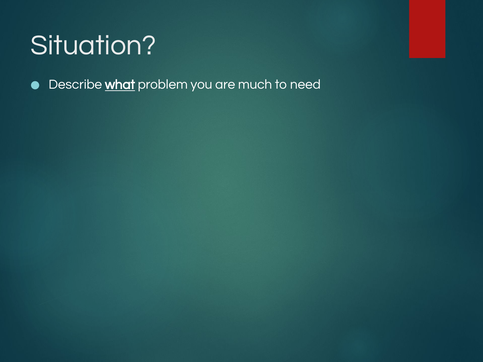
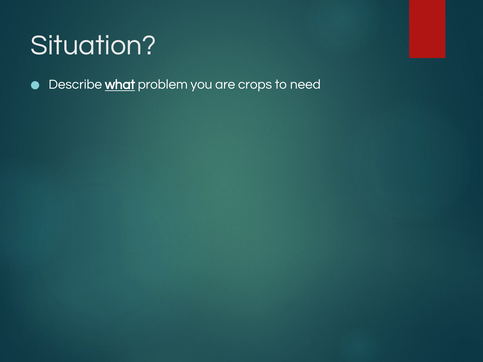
much: much -> crops (255, 84)
